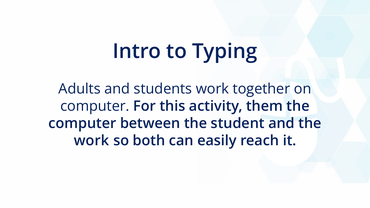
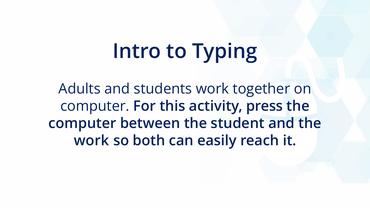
them: them -> press (265, 106)
